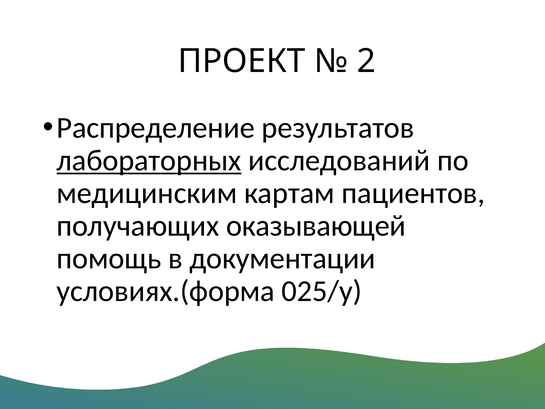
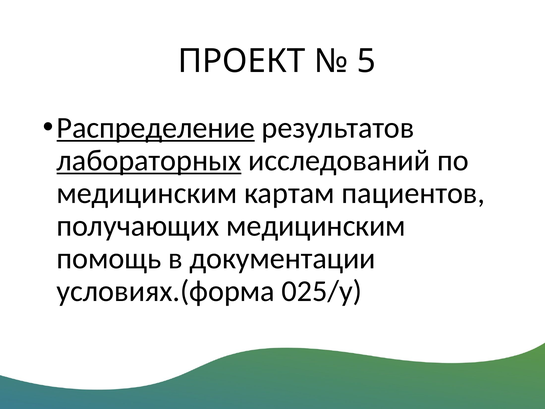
2: 2 -> 5 (366, 61)
Распределение underline: none -> present (156, 128)
получающих оказывающей: оказывающей -> медицинским (316, 226)
